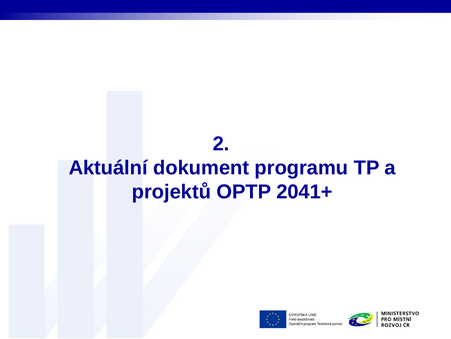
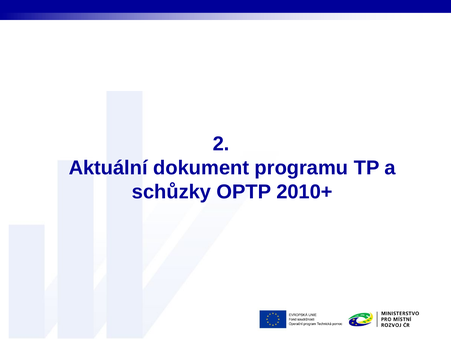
projektů: projektů -> schůzky (171, 192)
2041+: 2041+ -> 2010+ (305, 192)
